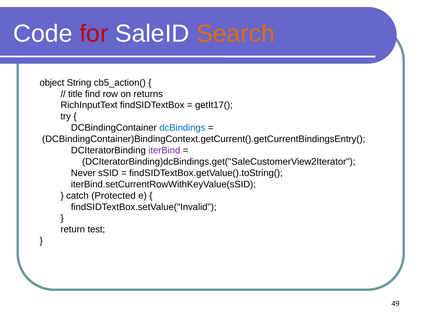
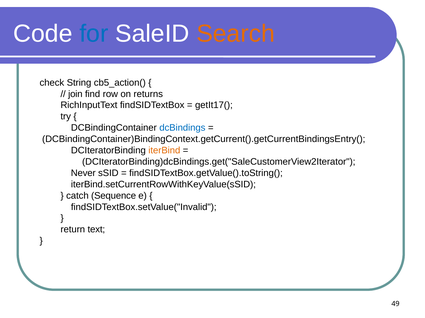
for colour: red -> blue (94, 34)
object: object -> check (52, 83)
title: title -> join (75, 94)
iterBind colour: purple -> orange (164, 151)
Protected: Protected -> Sequence (114, 196)
test: test -> text (96, 230)
